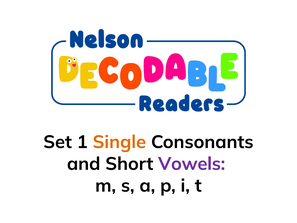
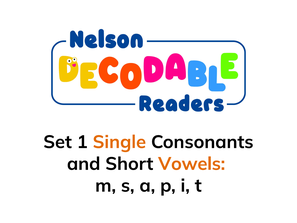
Vowels colour: purple -> orange (192, 164)
